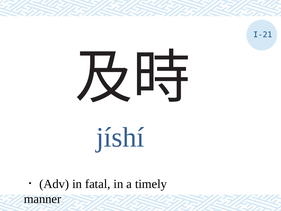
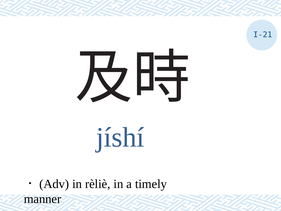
fatal: fatal -> rèliè (98, 184)
